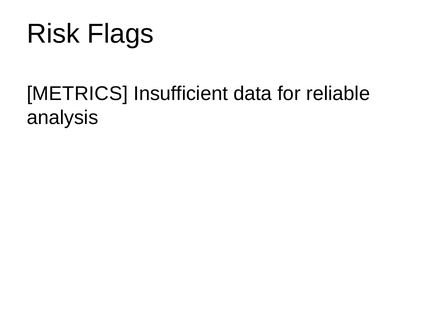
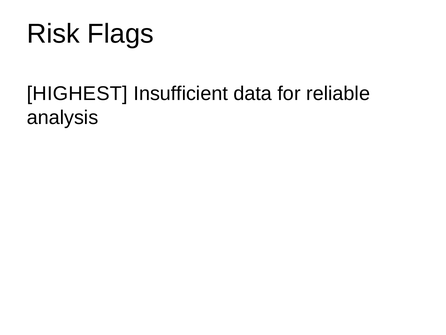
METRICS: METRICS -> HIGHEST (77, 94)
